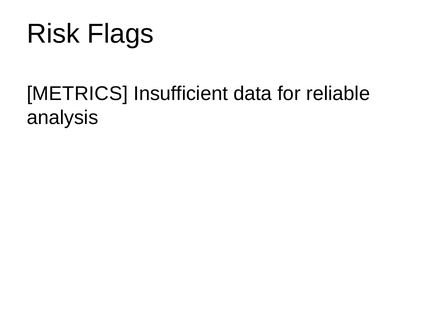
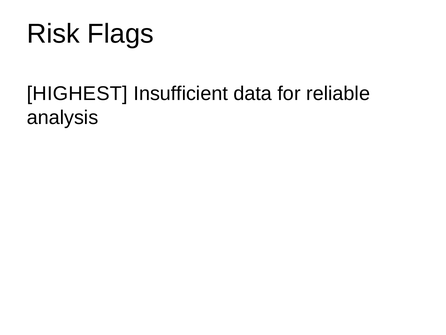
METRICS: METRICS -> HIGHEST (77, 94)
